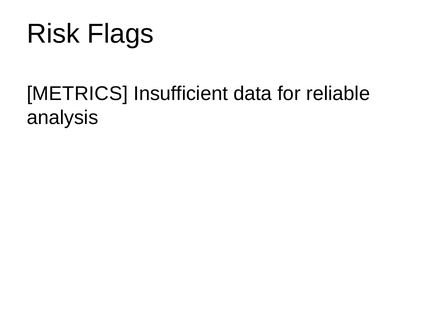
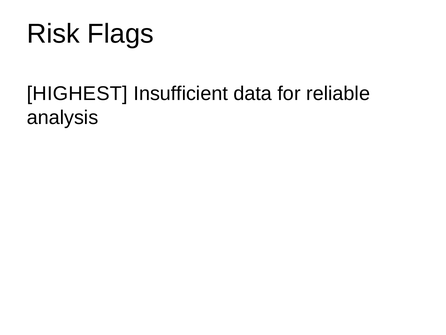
METRICS: METRICS -> HIGHEST (77, 94)
